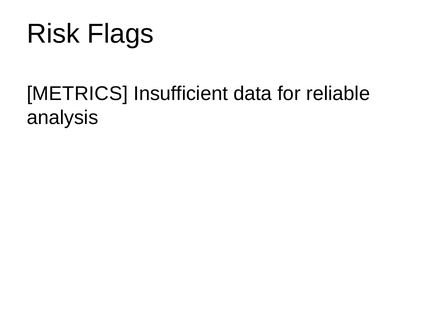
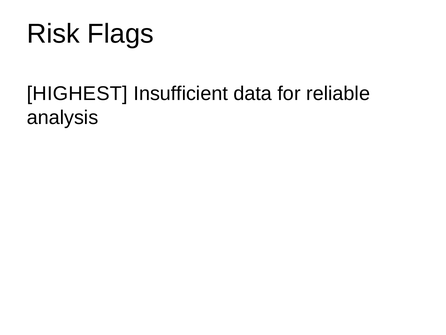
METRICS: METRICS -> HIGHEST (77, 94)
